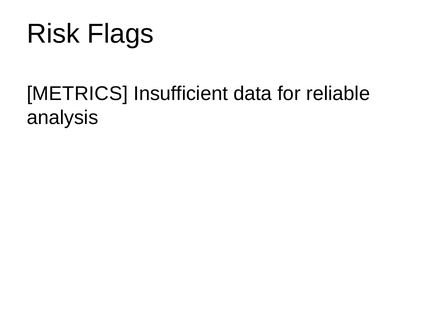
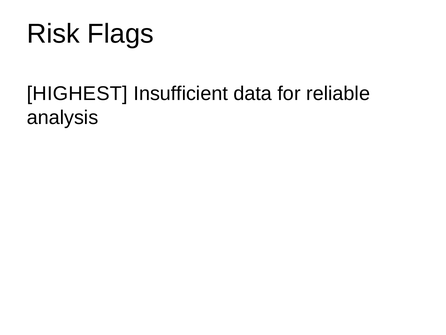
METRICS: METRICS -> HIGHEST (77, 94)
